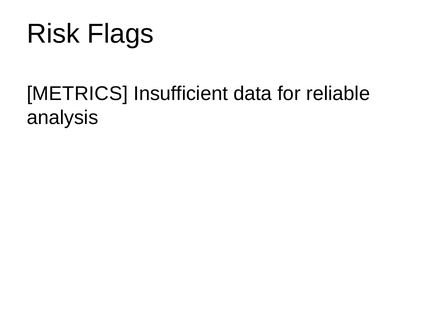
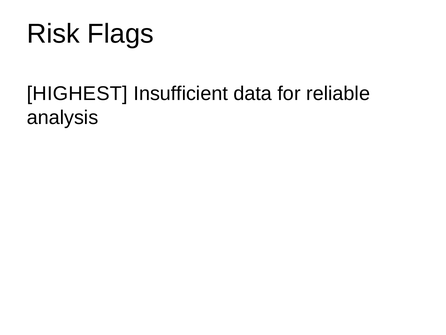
METRICS: METRICS -> HIGHEST (77, 94)
